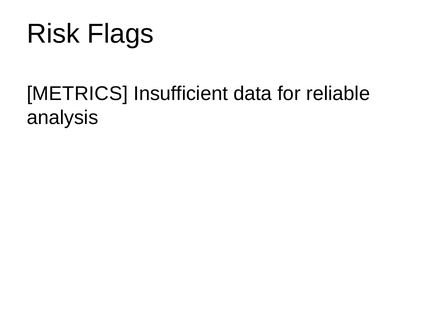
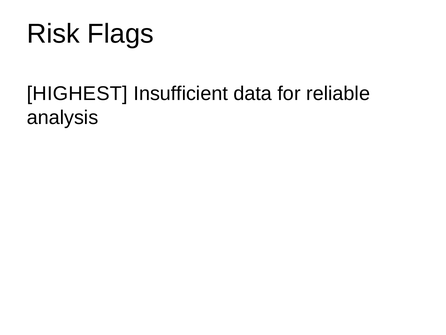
METRICS: METRICS -> HIGHEST (77, 94)
